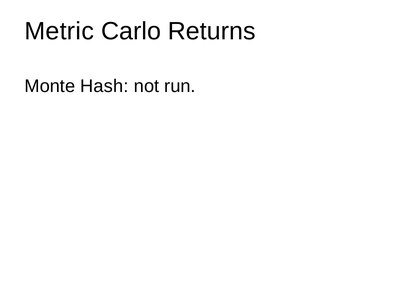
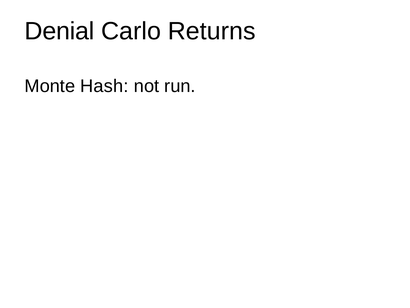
Metric: Metric -> Denial (59, 31)
